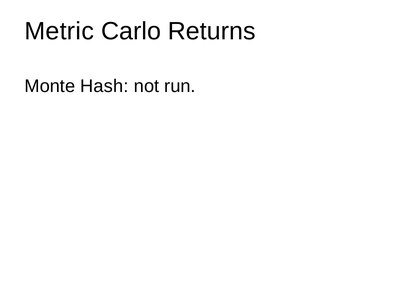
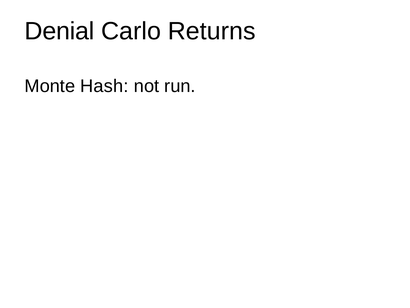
Metric: Metric -> Denial (59, 31)
